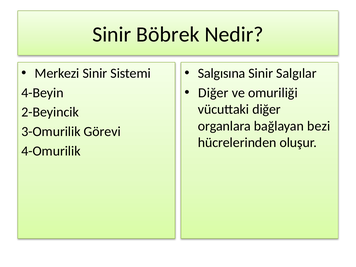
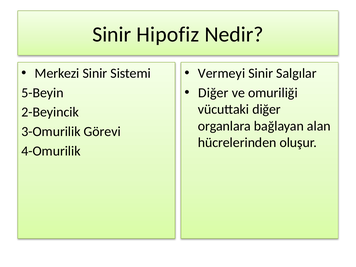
Böbrek: Böbrek -> Hipofiz (168, 34)
Salgısına: Salgısına -> Vermeyi (222, 73)
4-Beyin: 4-Beyin -> 5-Beyin (42, 93)
bezi: bezi -> alan (319, 126)
